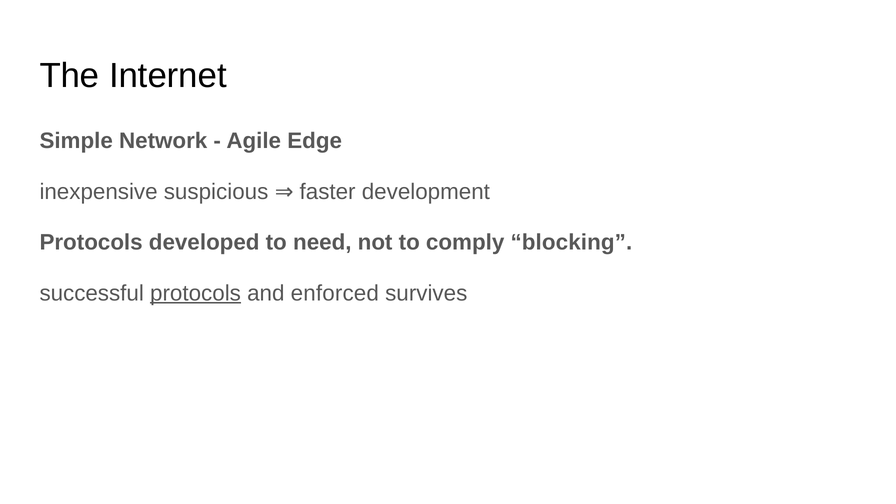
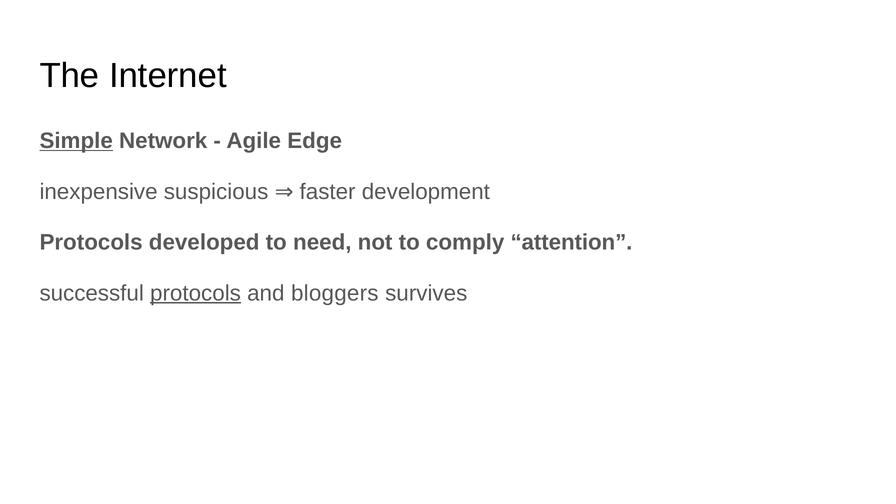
Simple underline: none -> present (76, 141)
blocking: blocking -> attention (571, 243)
enforced: enforced -> bloggers (335, 293)
